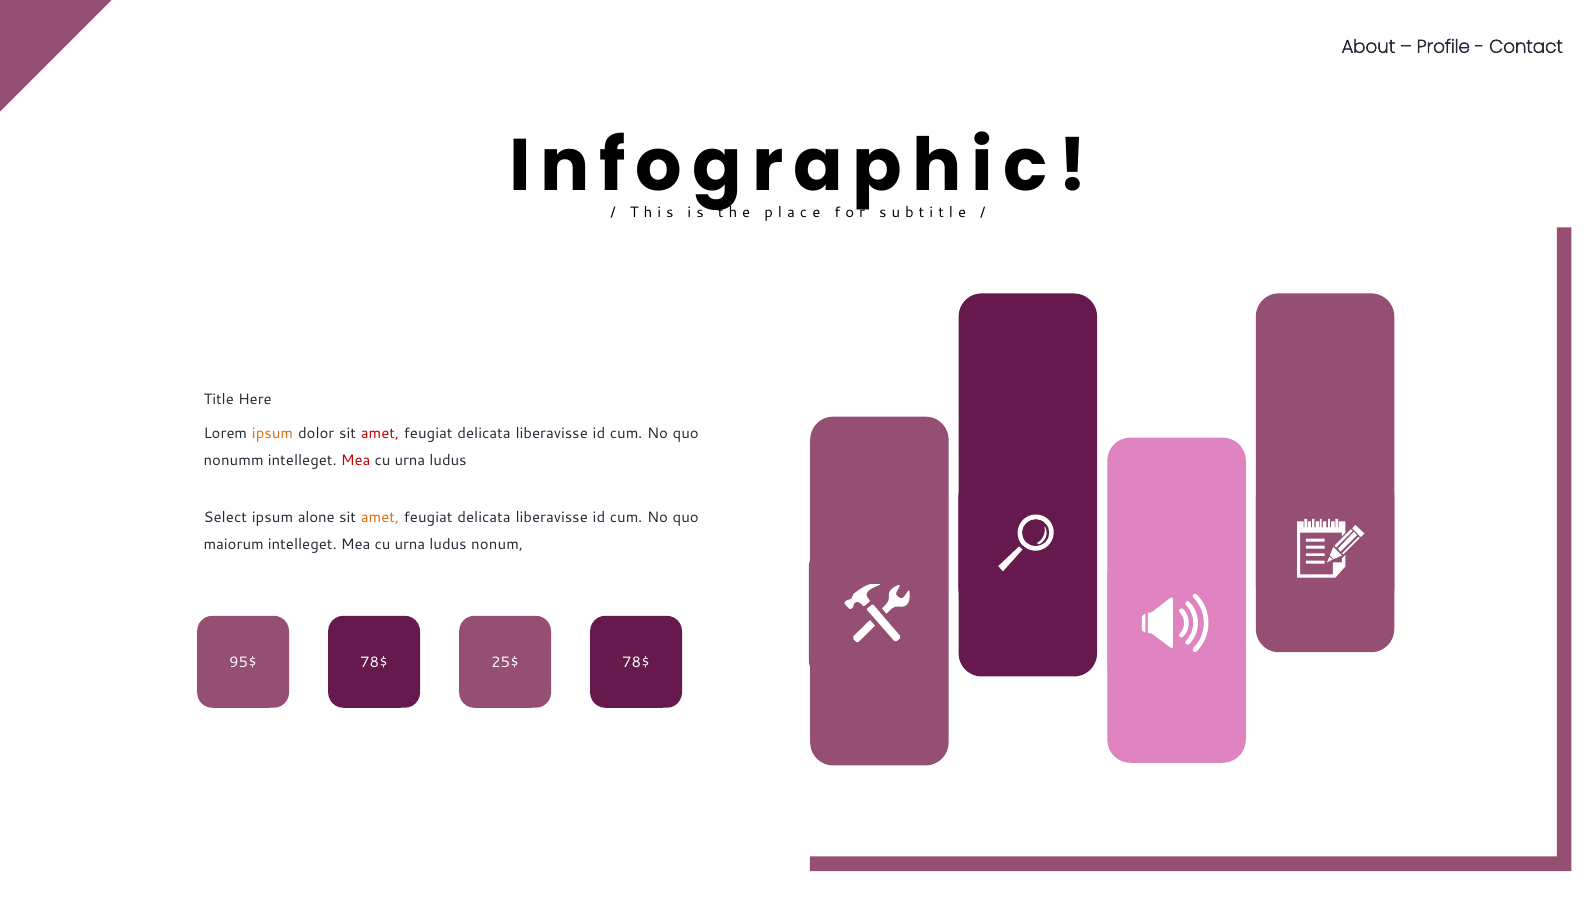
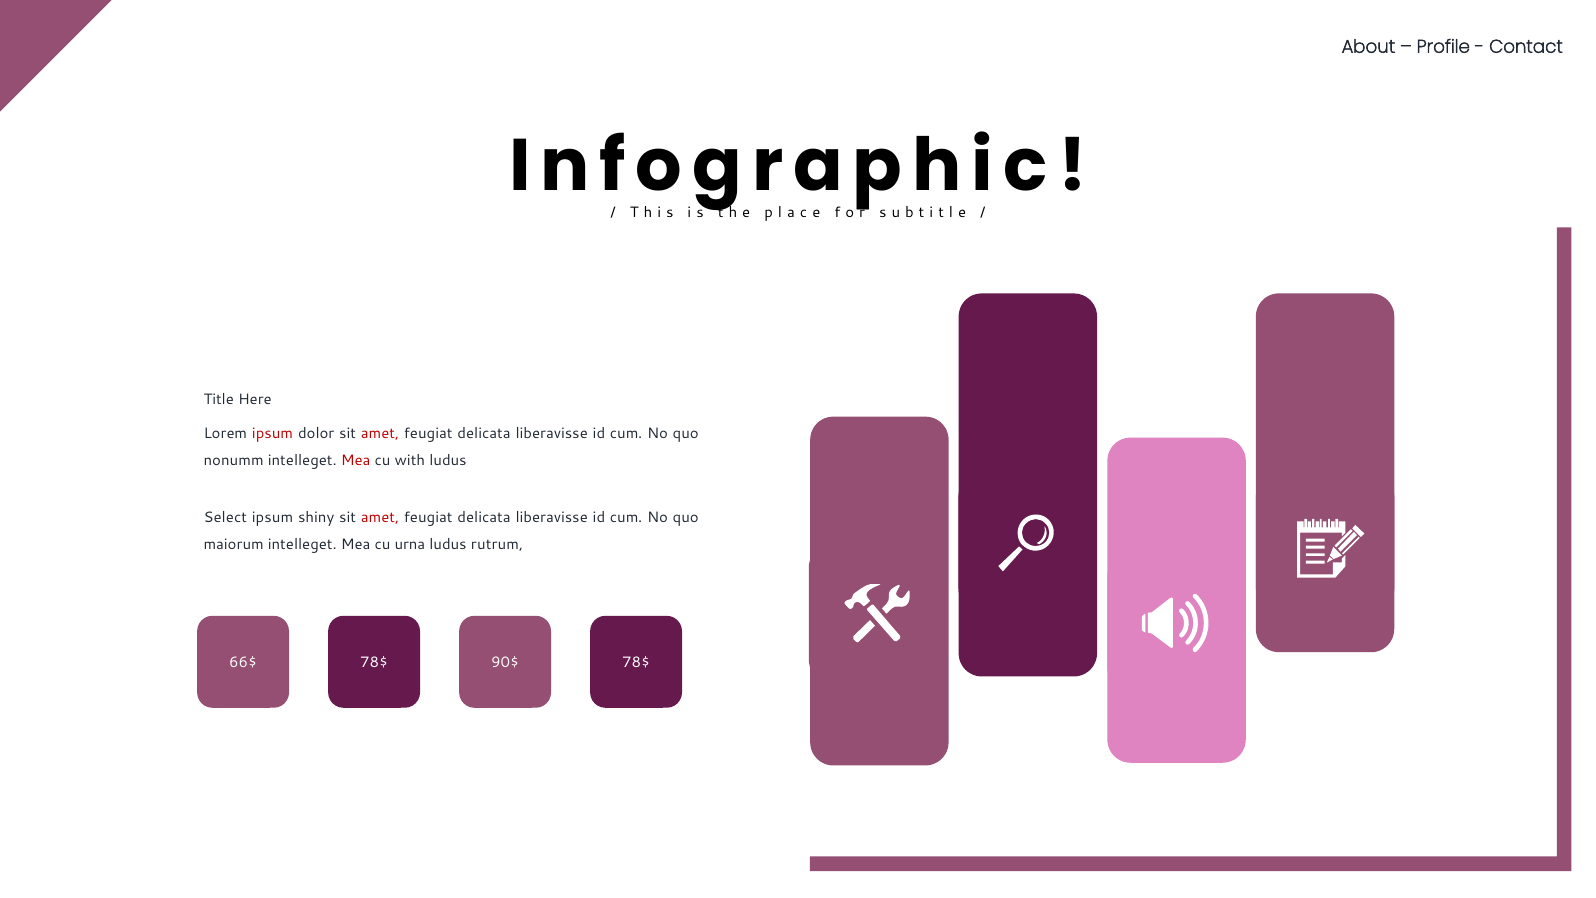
ipsum colour: orange -> red (273, 433)
urna: urna -> with (410, 460)
alone: alone -> shiny (316, 518)
amet colour: orange -> red (380, 518)
nonum: nonum -> rutrum (497, 545)
95$: 95$ -> 66$ (243, 663)
25$: 25$ -> 90$ (505, 663)
